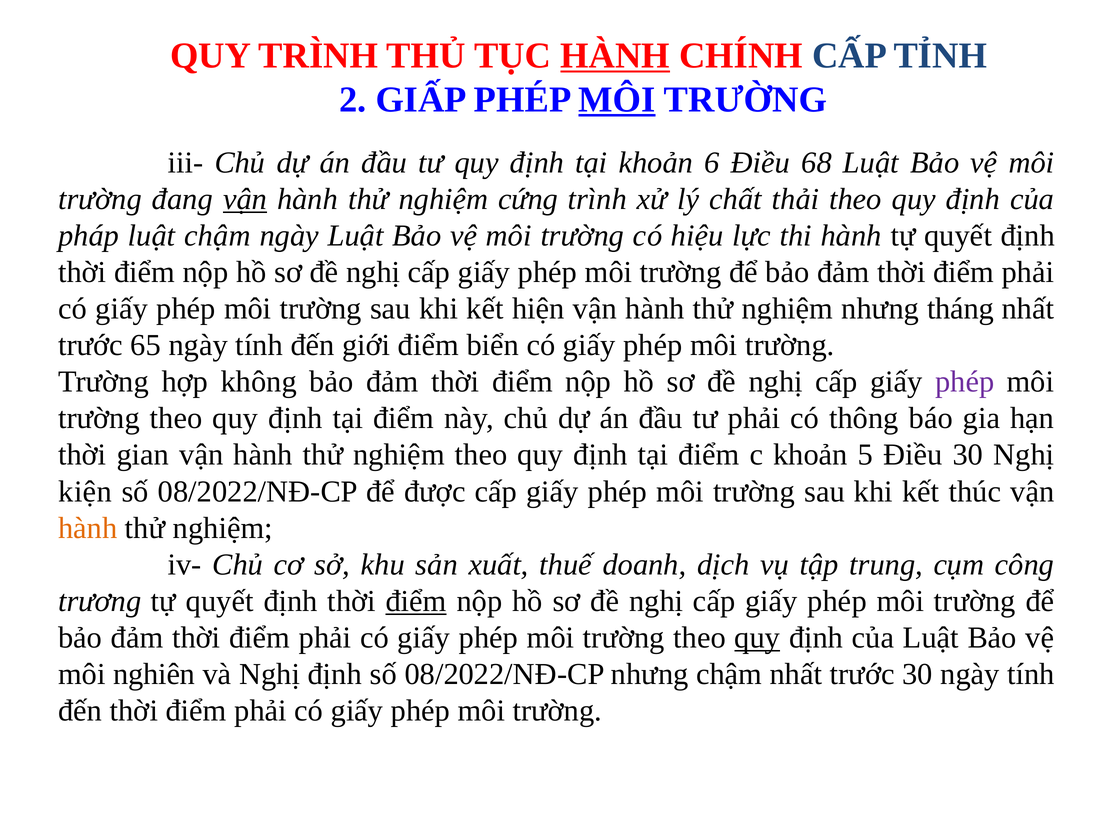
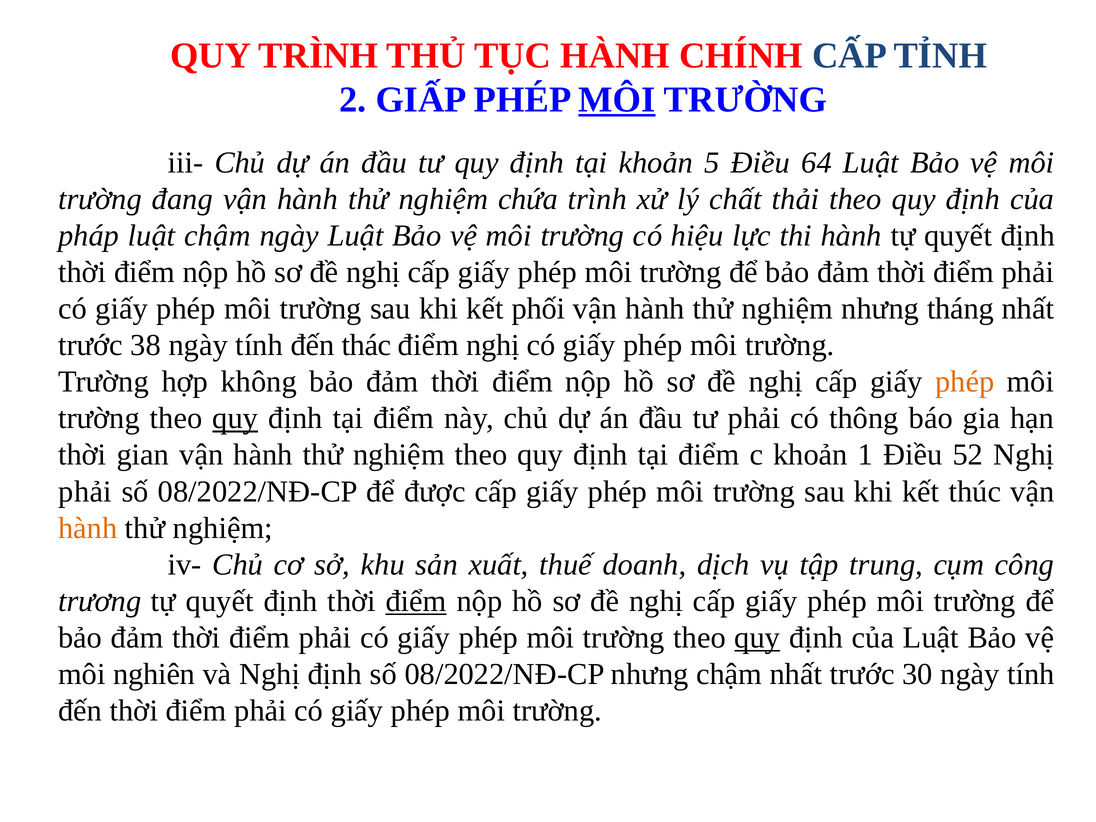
HÀNH underline: present -> none (615, 56)
6: 6 -> 5 (712, 163)
68: 68 -> 64 (817, 163)
vận underline: present -> none (245, 199)
cứng: cứng -> chứa (528, 199)
hiện: hiện -> phối (538, 309)
65: 65 -> 38 (146, 345)
giới: giới -> thác (366, 345)
điểm biển: biển -> nghị (493, 345)
phép colour: purple -> orange (965, 382)
quy underline: none -> present (235, 418)
5: 5 -> 1 (865, 455)
Điều 30: 30 -> 52 (968, 455)
kiện: kiện -> phải (85, 491)
